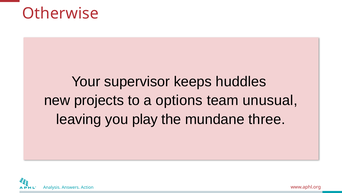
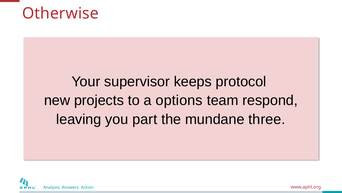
huddles: huddles -> protocol (241, 81)
unusual: unusual -> respond (270, 100)
play: play -> part (145, 119)
